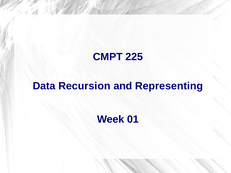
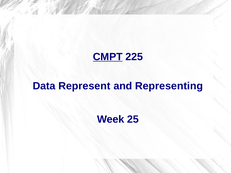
CMPT underline: none -> present (108, 57)
Recursion: Recursion -> Represent (84, 86)
01: 01 -> 25 (133, 119)
